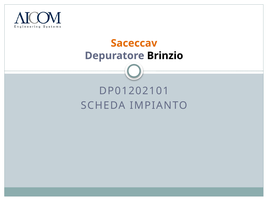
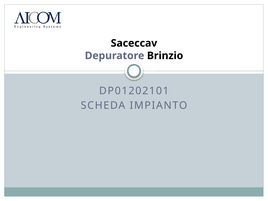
Saceccav colour: orange -> black (134, 43)
